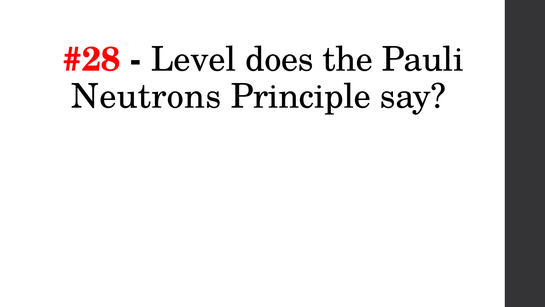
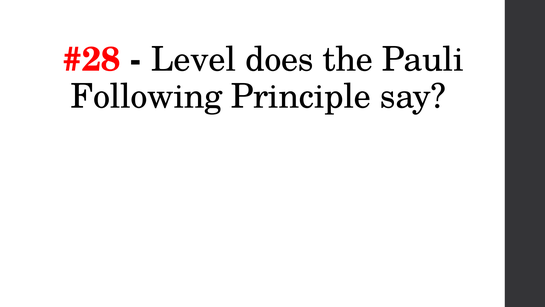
Neutrons: Neutrons -> Following (147, 96)
